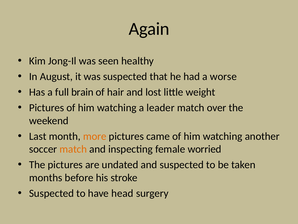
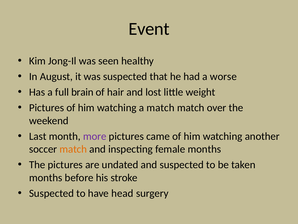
Again: Again -> Event (149, 29)
a leader: leader -> match (161, 108)
more colour: orange -> purple (95, 136)
female worried: worried -> months (204, 149)
